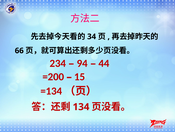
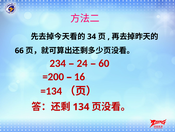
94: 94 -> 24 (82, 63)
44: 44 -> 60 (104, 63)
15: 15 -> 16 (80, 76)
